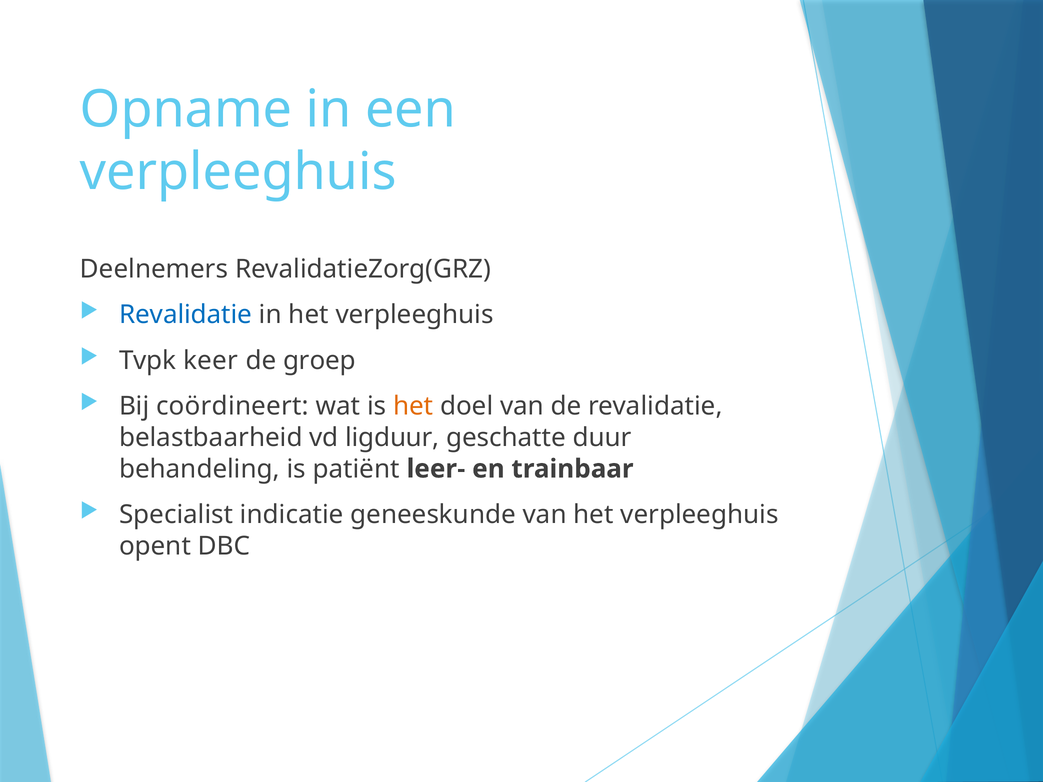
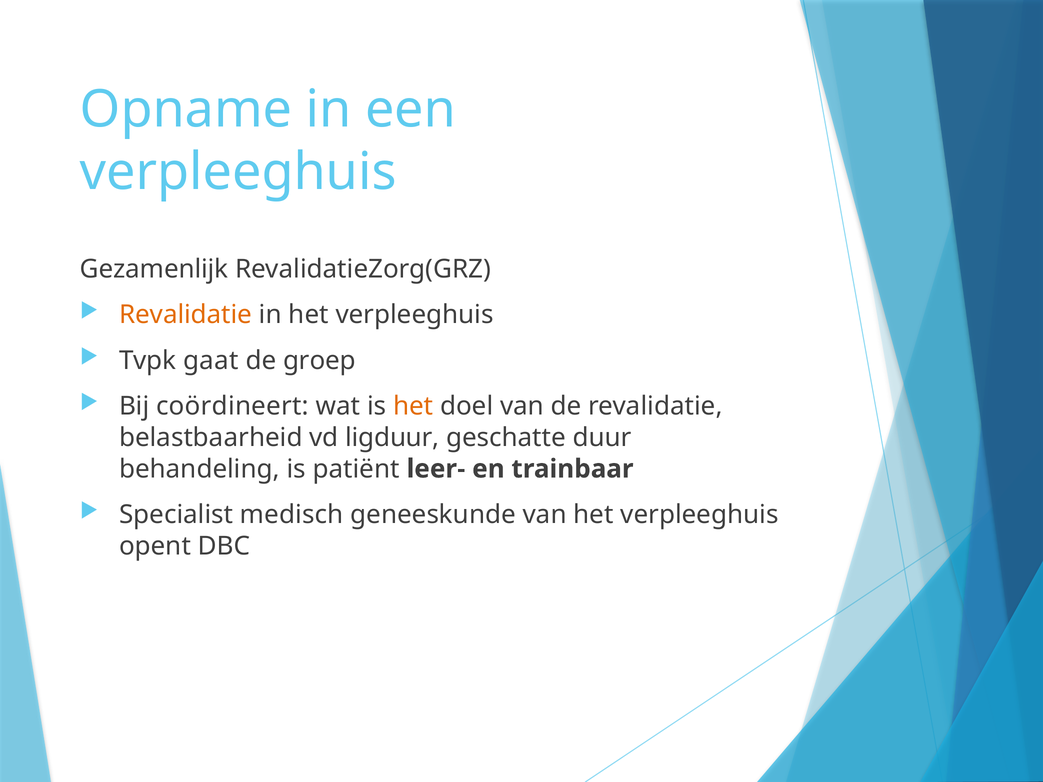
Deelnemers: Deelnemers -> Gezamenlijk (154, 269)
Revalidatie colour: blue -> orange (186, 315)
keer: keer -> gaat (211, 361)
indicatie: indicatie -> medisch (292, 515)
